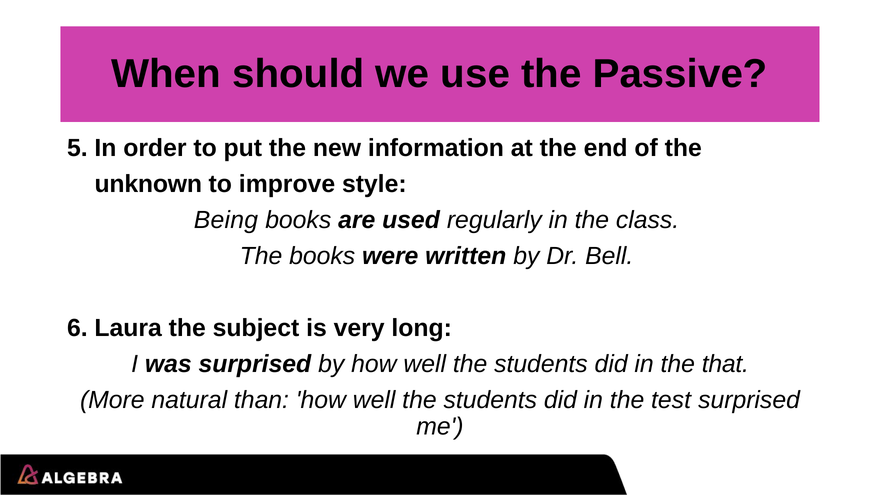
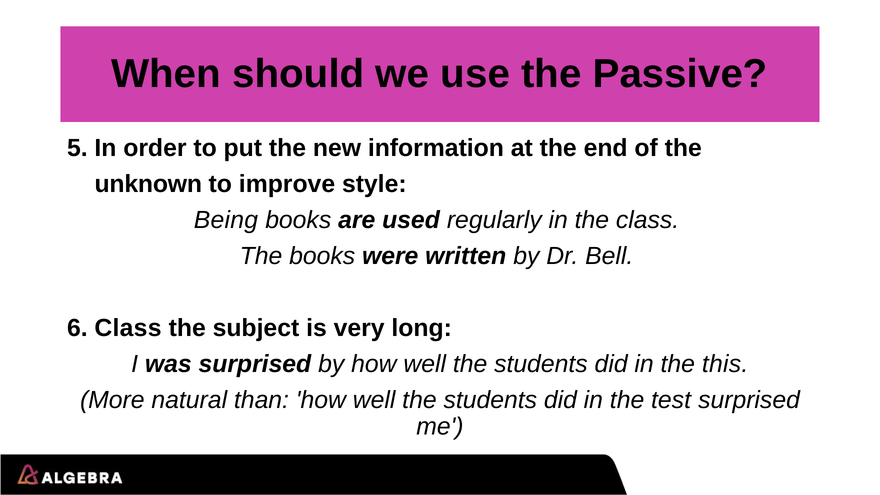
6 Laura: Laura -> Class (128, 328)
that: that -> this (725, 364)
